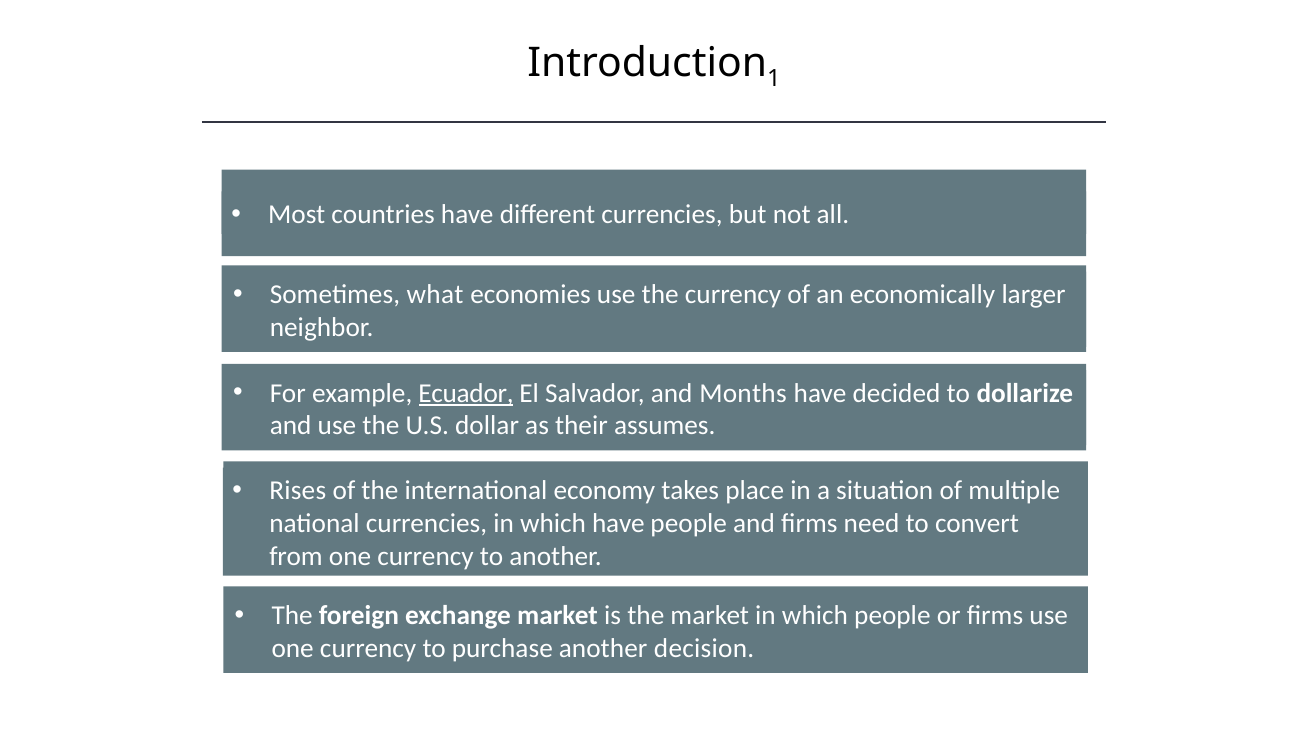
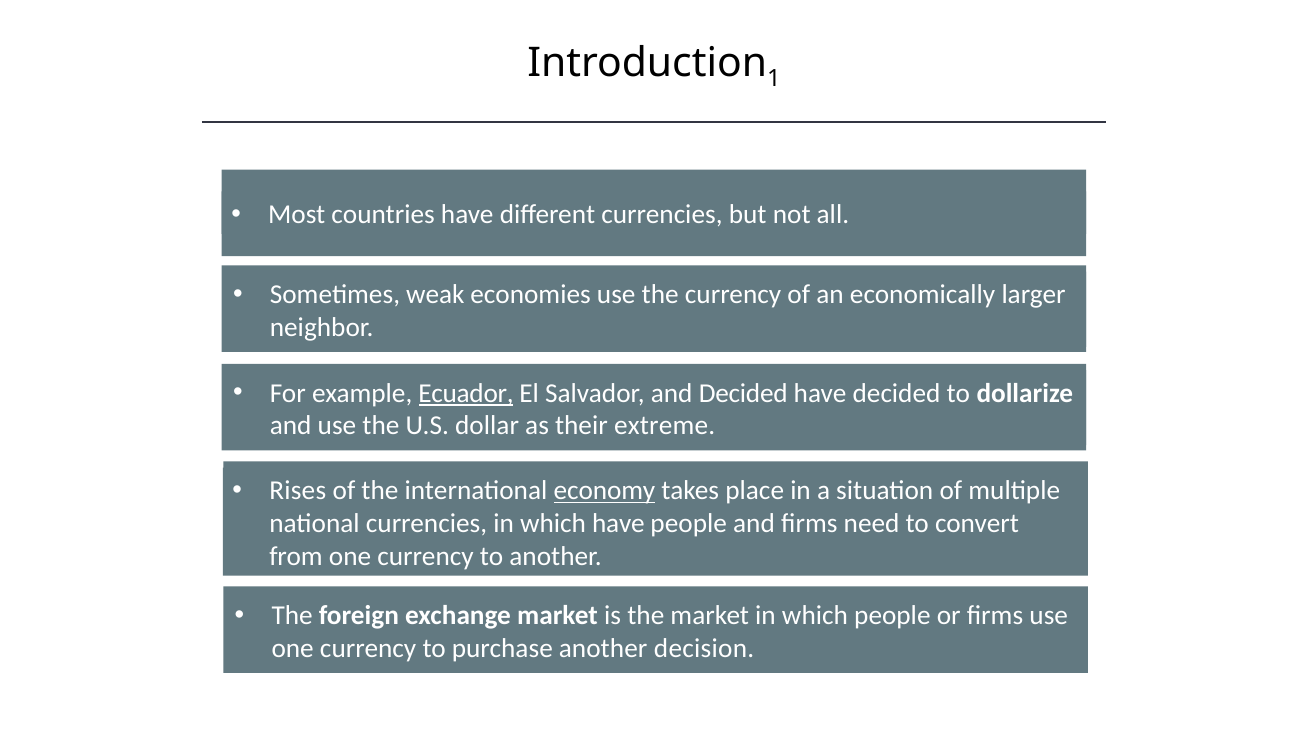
what: what -> weak (435, 295)
and Months: Months -> Decided (743, 393)
assumes: assumes -> extreme (665, 426)
economy underline: none -> present (604, 491)
